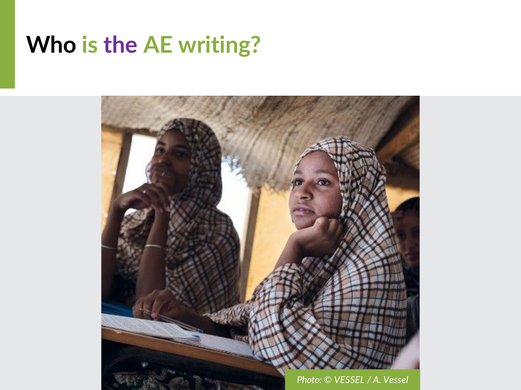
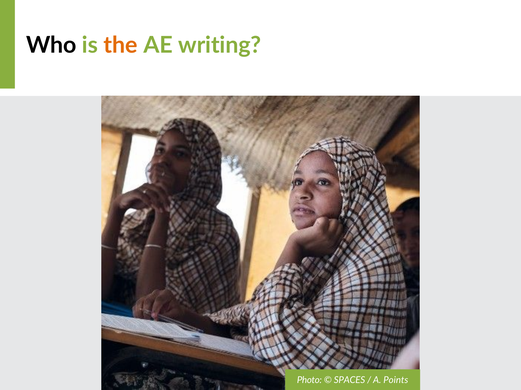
the colour: purple -> orange (121, 45)
VESSEL: VESSEL -> SPACES (350, 381)
A Vessel: Vessel -> Points (396, 381)
